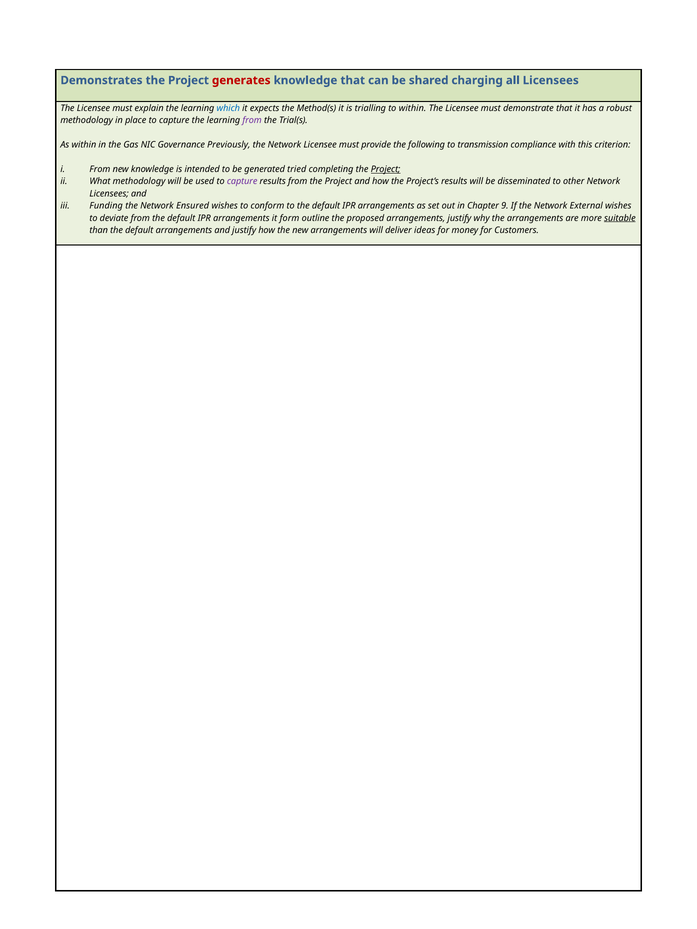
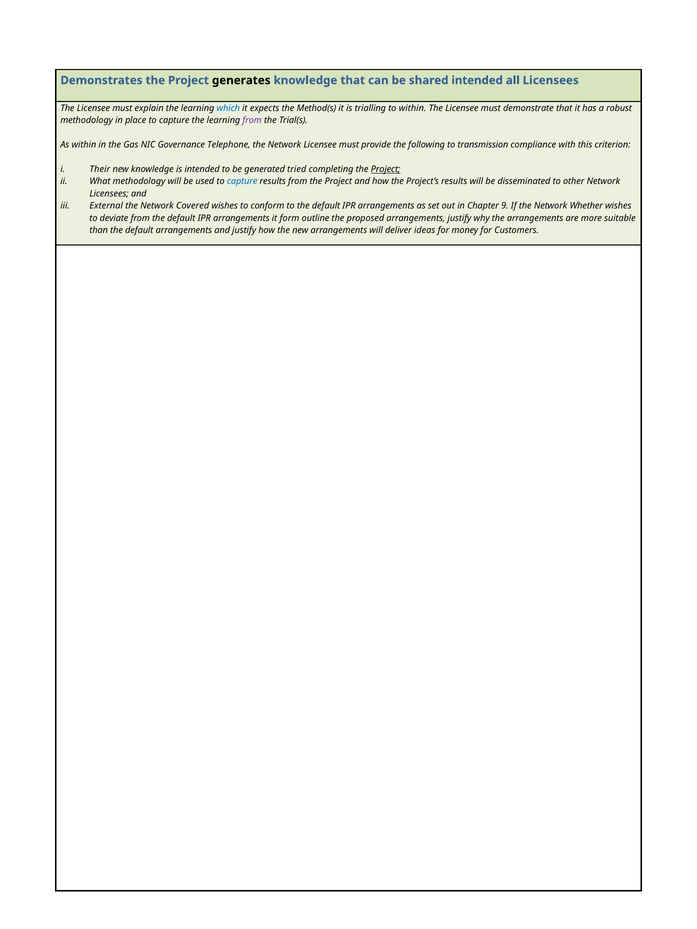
generates colour: red -> black (241, 80)
shared charging: charging -> intended (477, 80)
Previously: Previously -> Telephone (229, 145)
From: From -> Their (100, 169)
capture colour: purple -> blue (242, 181)
Funding: Funding -> External (106, 206)
Ensured: Ensured -> Covered (193, 206)
External: External -> Whether (586, 206)
suitable underline: present -> none (620, 218)
